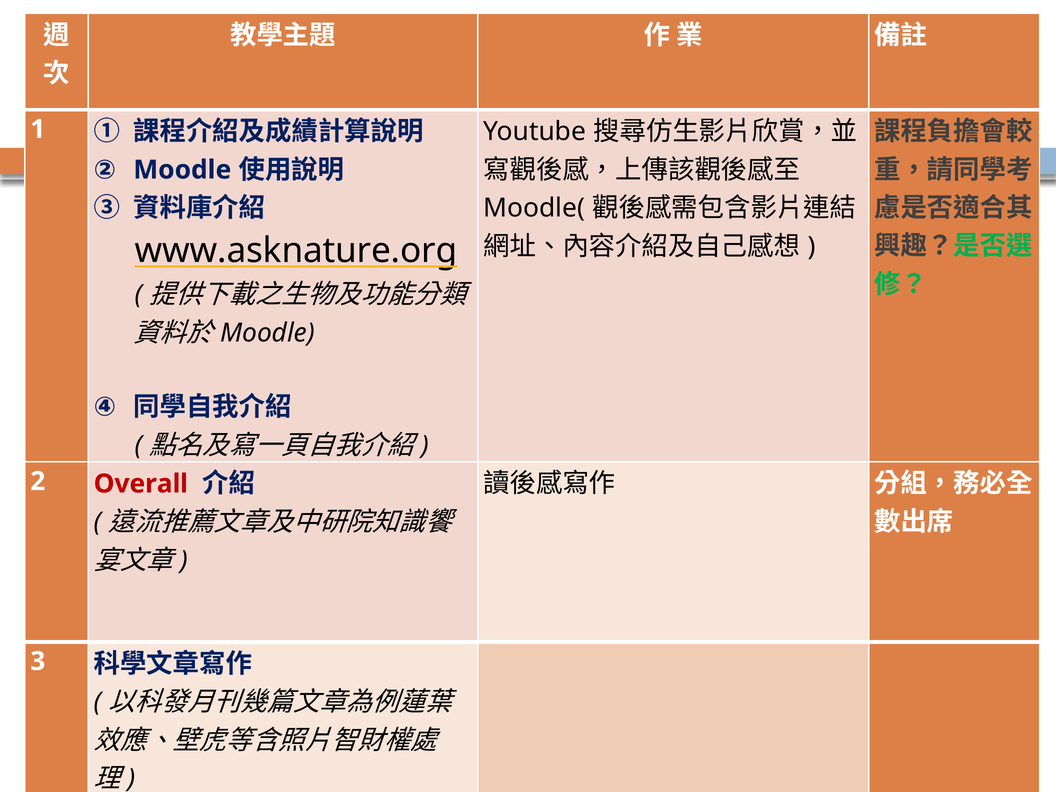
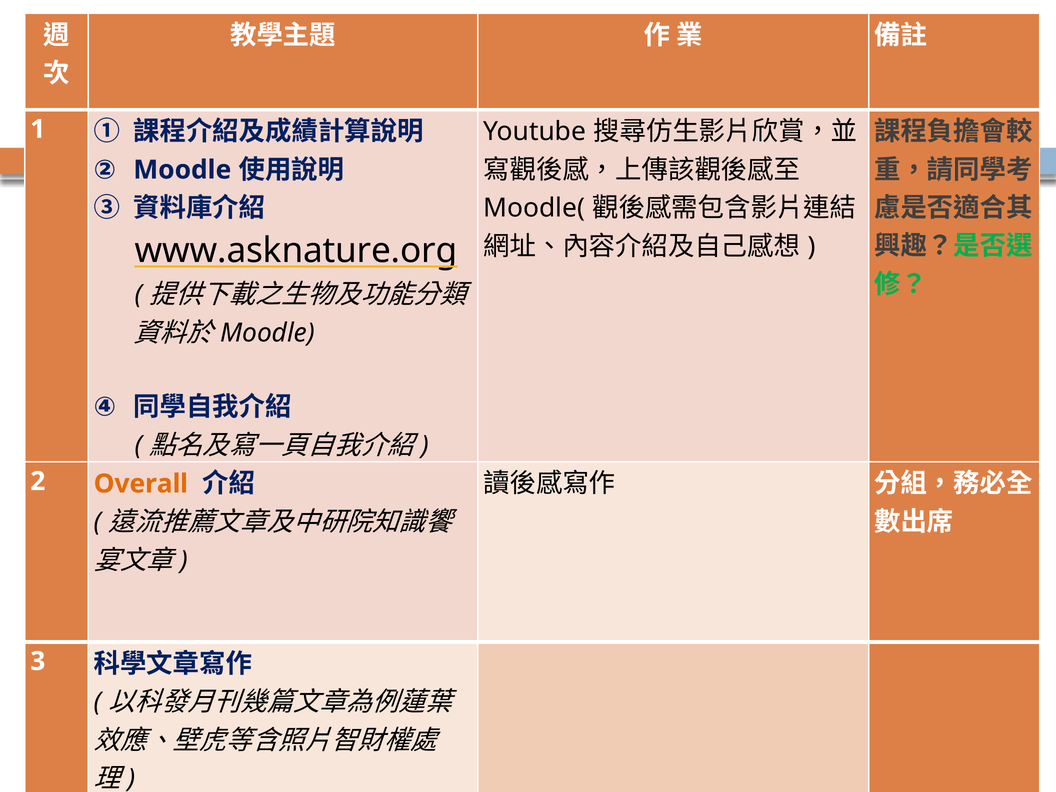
Overall colour: red -> orange (141, 484)
